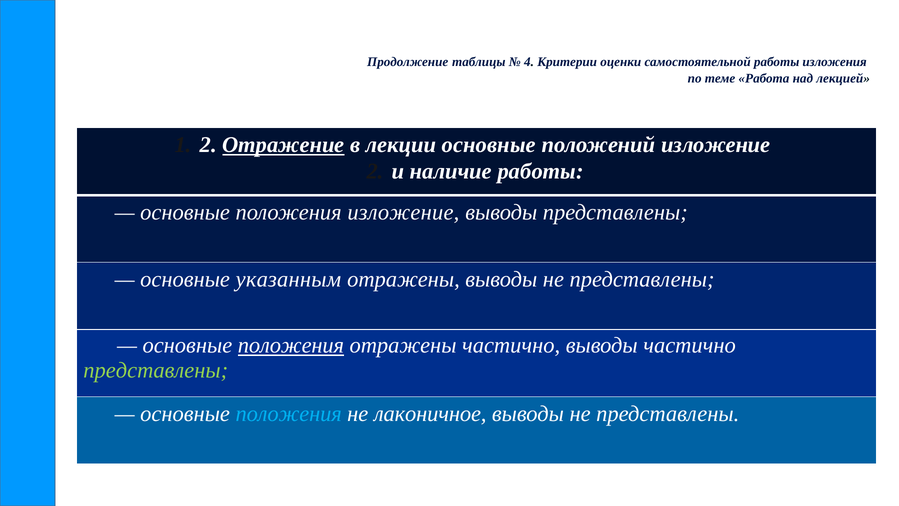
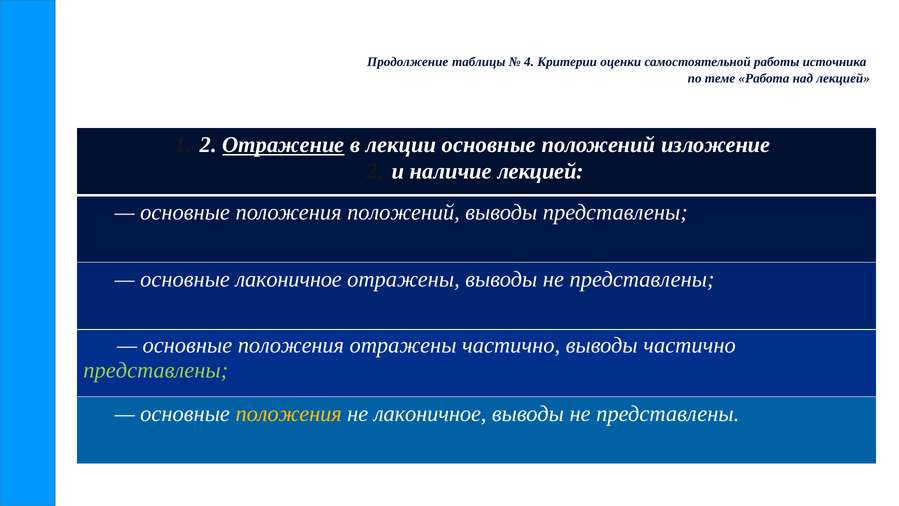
изложения: изложения -> источника (835, 62)
наличие работы: работы -> лекцией (541, 171)
положения изложение: изложение -> положений (404, 212)
основные указанным: указанным -> лаконичное (289, 279)
положения underline: present -> none (291, 345)
положения colour: light blue -> yellow (289, 414)
